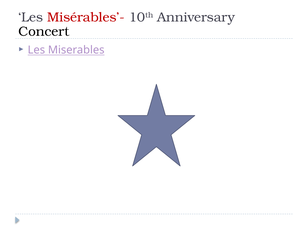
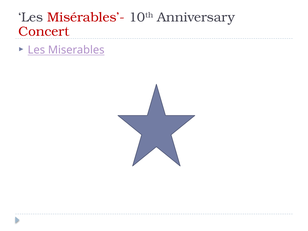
Concert colour: black -> red (44, 32)
